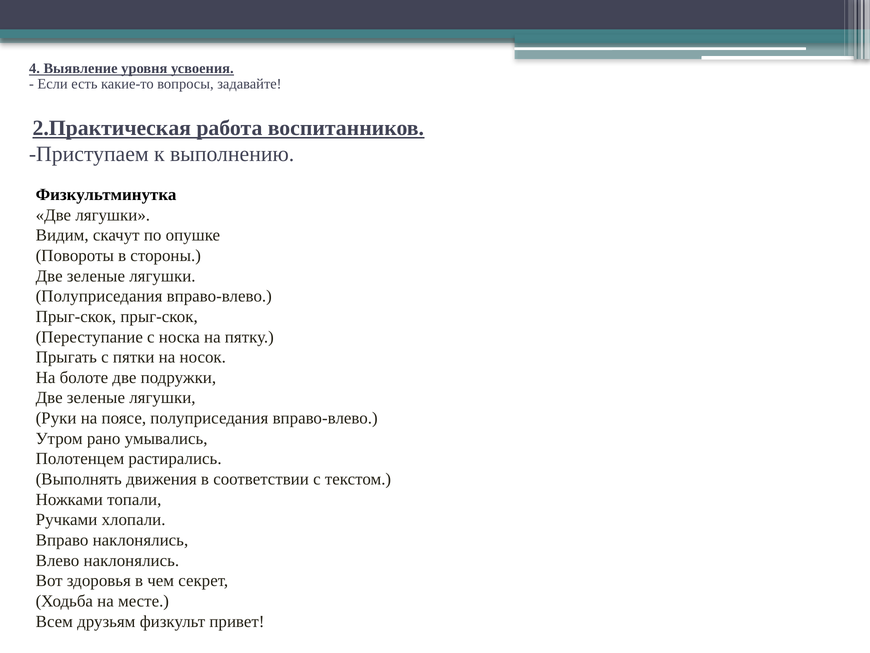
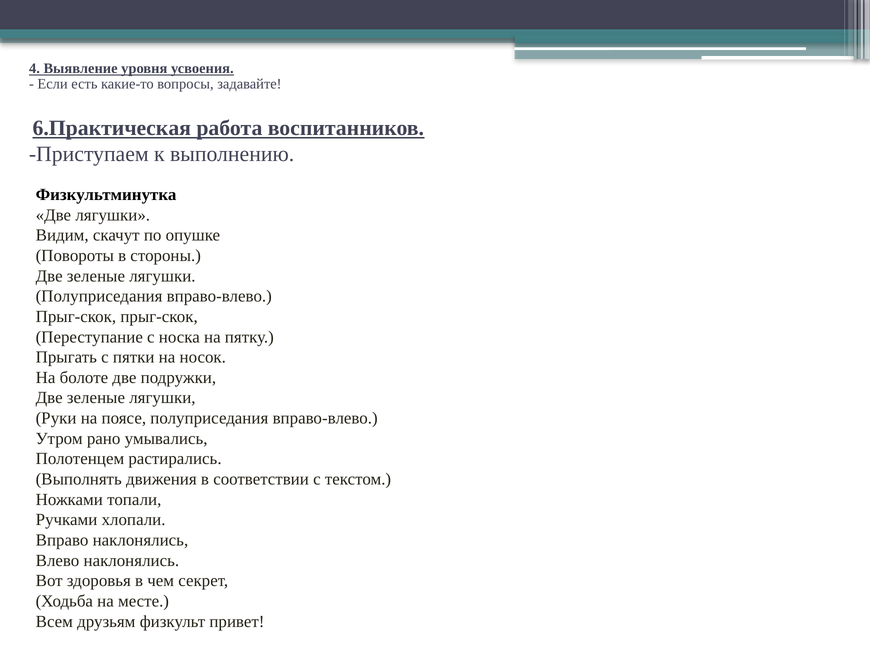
2.Практическая: 2.Практическая -> 6.Практическая (112, 128)
